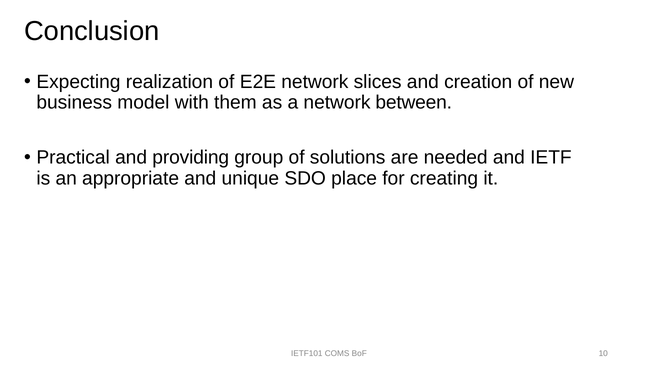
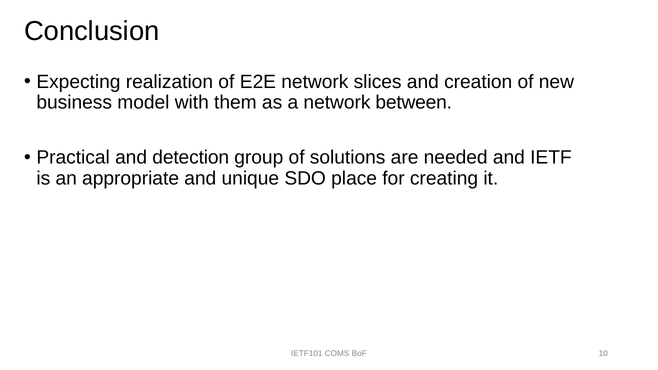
providing: providing -> detection (191, 158)
